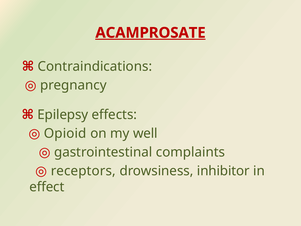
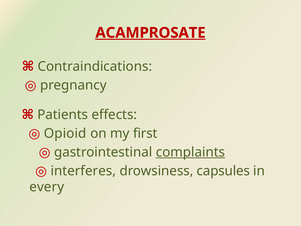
Epilepsy: Epilepsy -> Patients (63, 114)
well: well -> first (145, 133)
complaints underline: none -> present (190, 152)
receptors: receptors -> interferes (83, 171)
inhibitor: inhibitor -> capsules (223, 171)
effect: effect -> every (47, 187)
